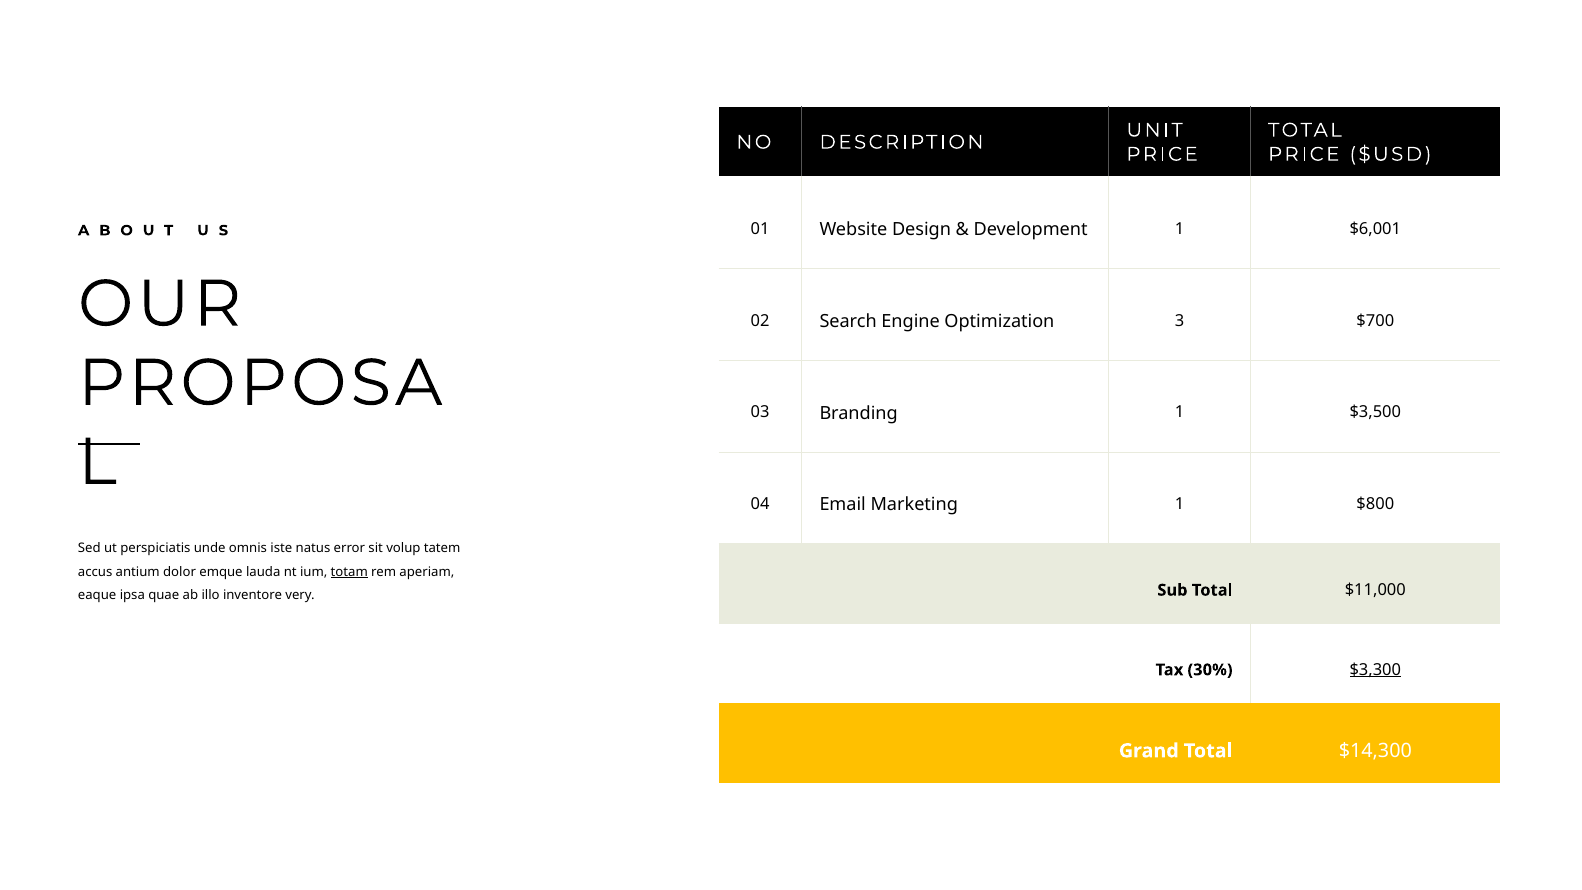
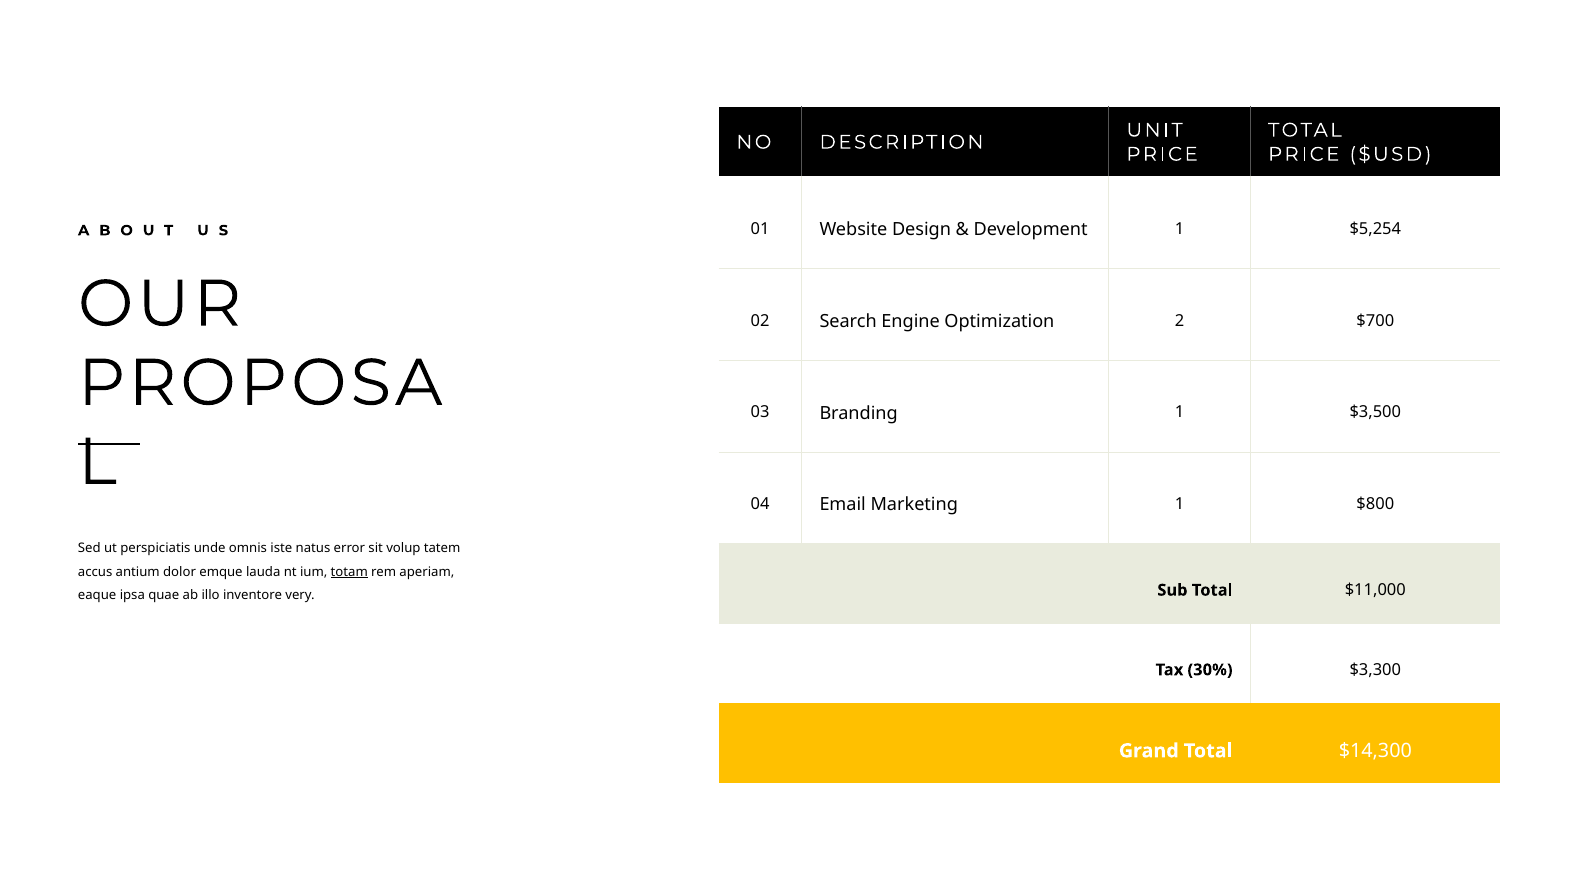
$6,001: $6,001 -> $5,254 (1375, 229)
3: 3 -> 2 (1179, 321)
$3,300 underline: present -> none (1375, 670)
